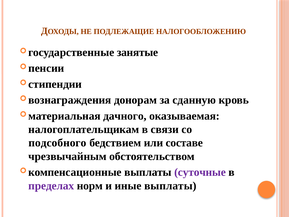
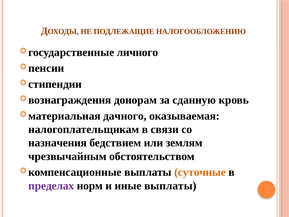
занятые: занятые -> личного (137, 52)
подсобного: подсобного -> назначения (58, 143)
составе: составе -> землям (184, 143)
суточные colour: purple -> orange (200, 172)
